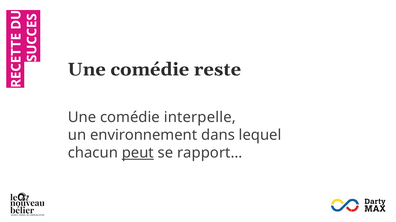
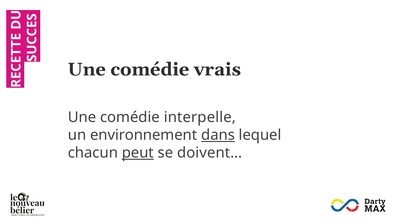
reste: reste -> vrais (217, 70)
dans underline: none -> present (218, 136)
rapport…: rapport… -> doivent… (210, 153)
